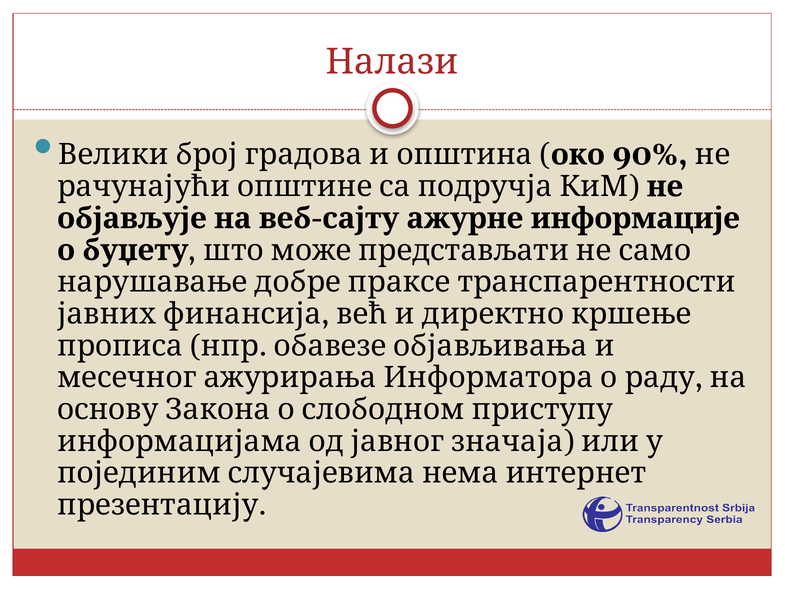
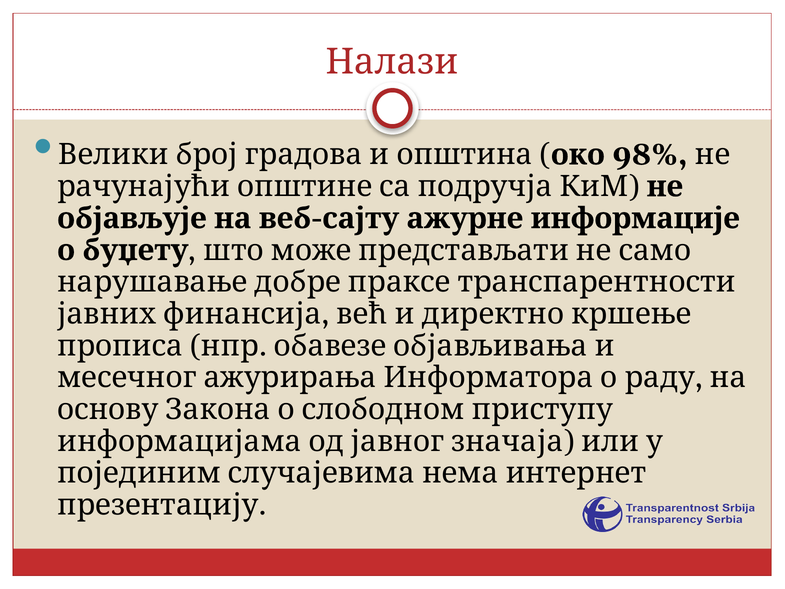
90%: 90% -> 98% (650, 155)
